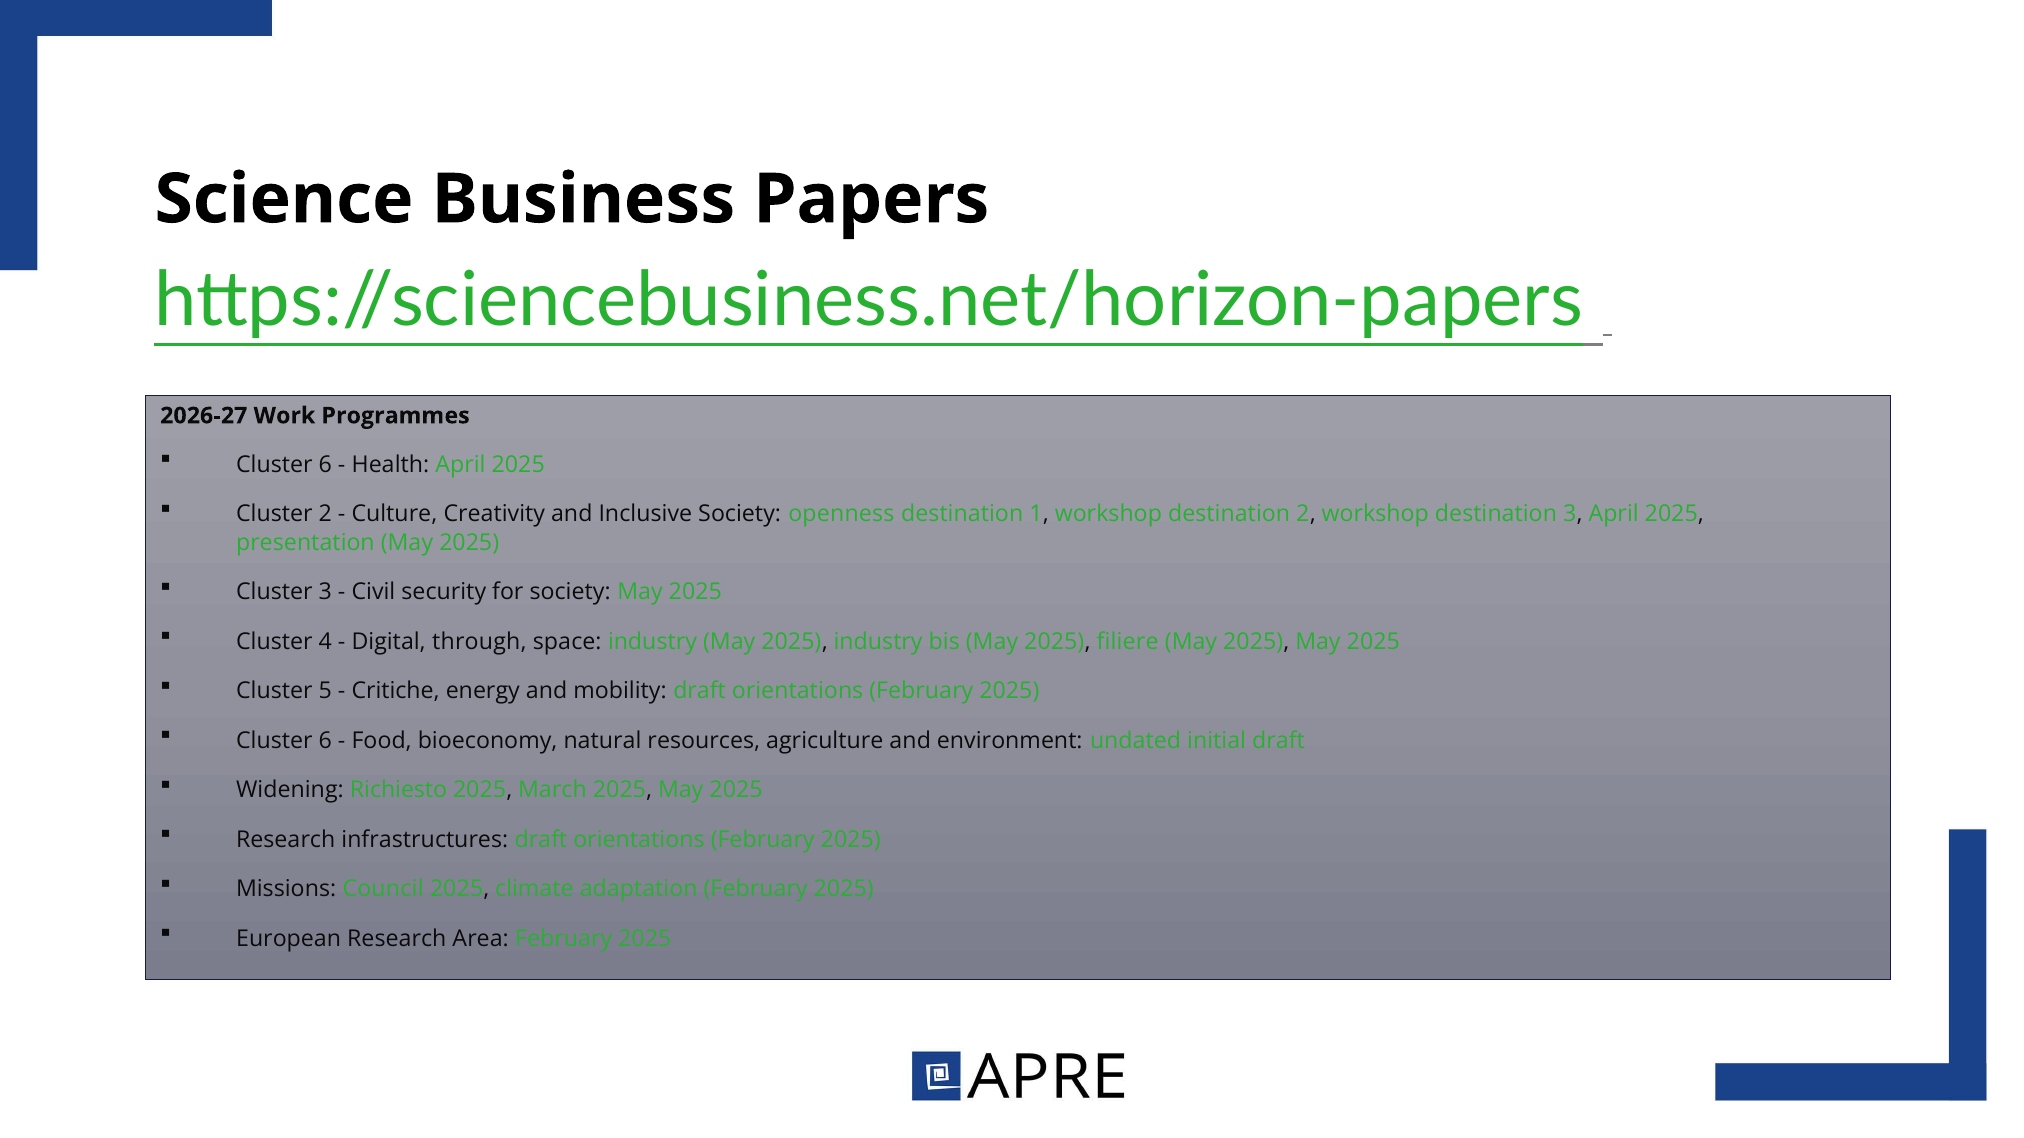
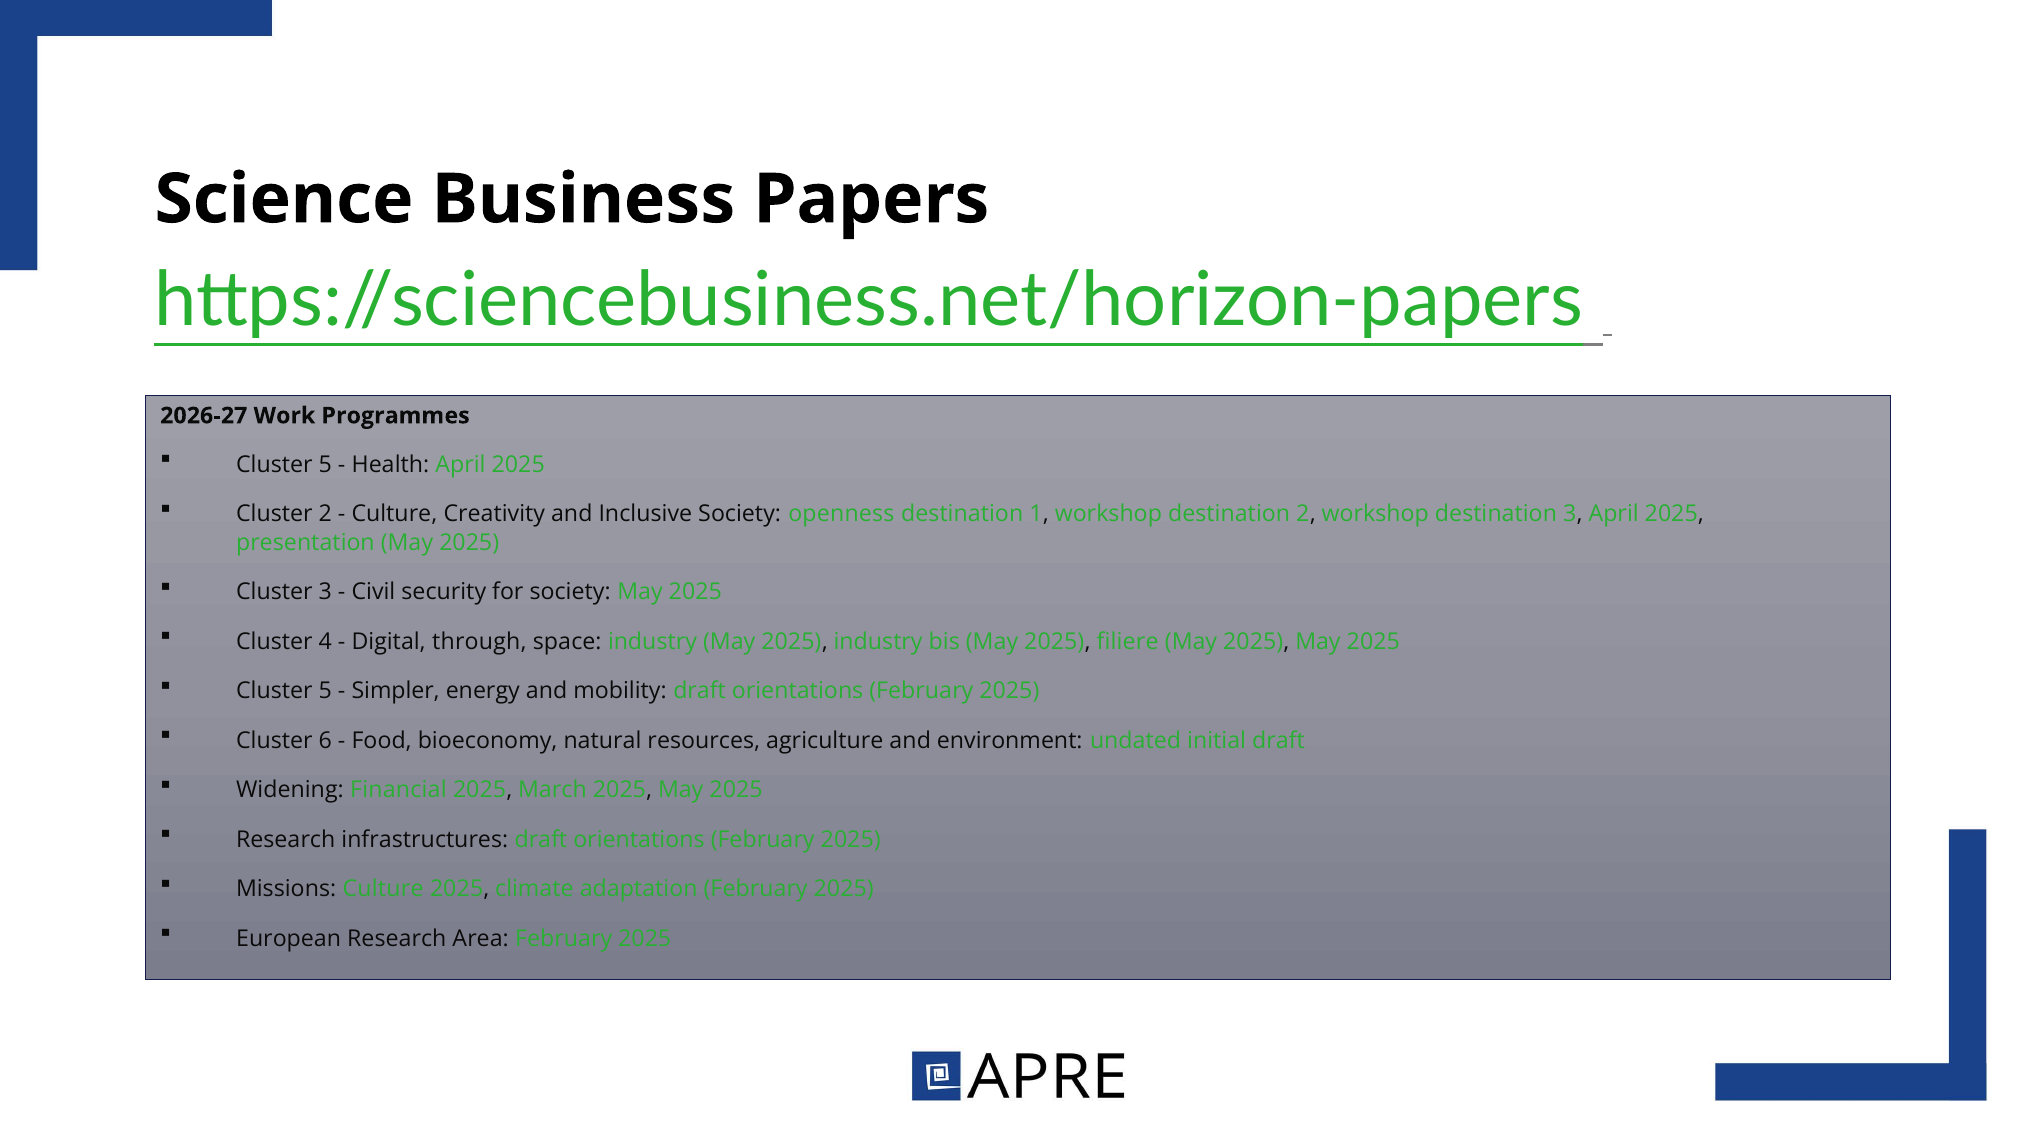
6: 6 -> 5 (325, 465)
Critiche: Critiche -> Simpler (396, 691)
Richiesto: Richiesto -> Financial (398, 790)
Missions Council: Council -> Culture (383, 890)
